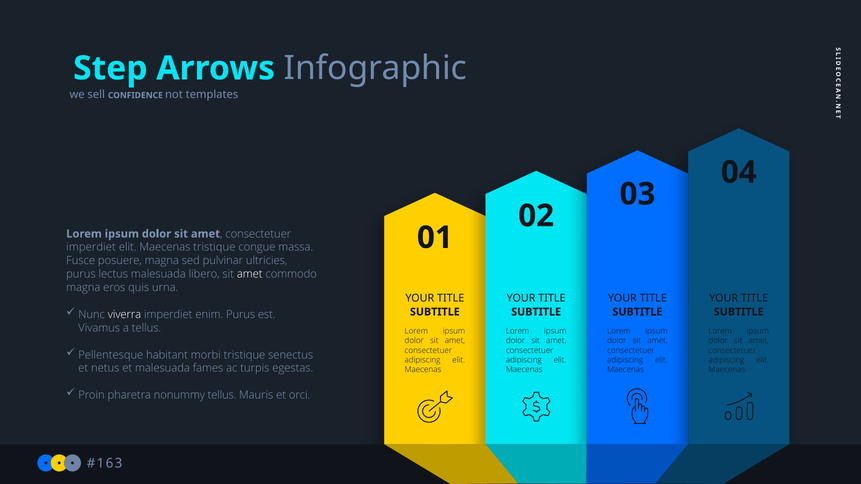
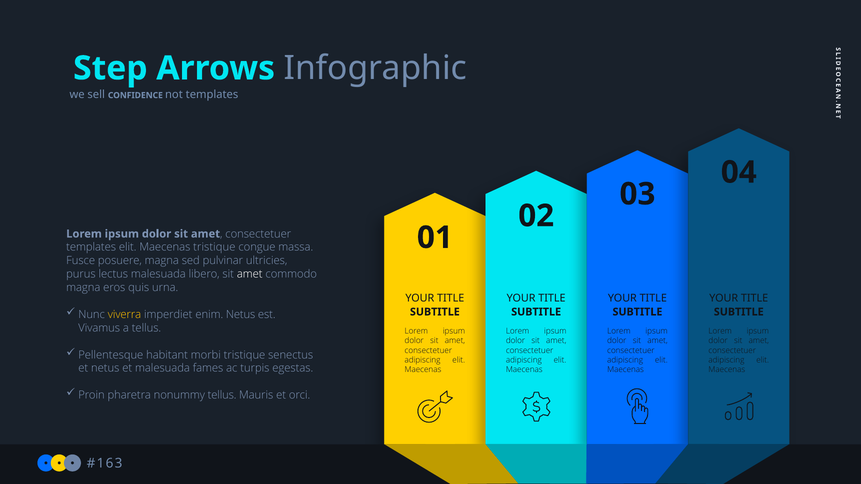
imperdiet: imperdiet -> templates (91, 247)
viverra colour: white -> yellow (124, 315)
enim Purus: Purus -> Netus (241, 315)
